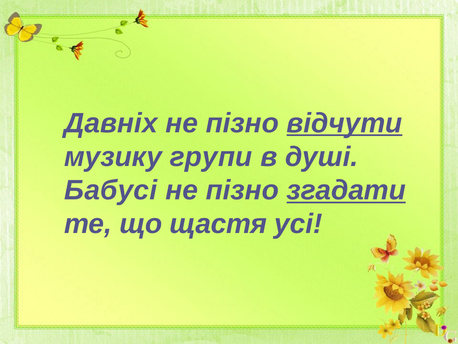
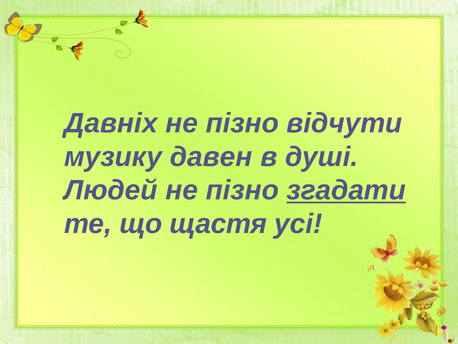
відчути underline: present -> none (344, 123)
групи: групи -> давен (211, 157)
Бабусі: Бабусі -> Людей (111, 190)
